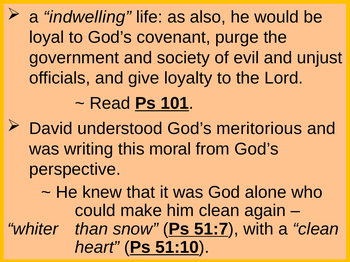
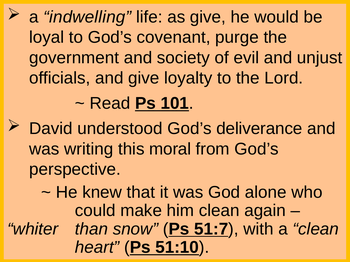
as also: also -> give (208, 17)
meritorious: meritorious -> deliverance (259, 129)
